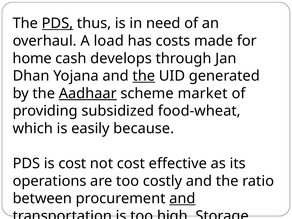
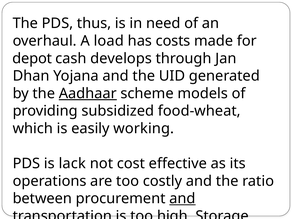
PDS underline: present -> none (57, 23)
home: home -> depot (32, 58)
the underline: present -> none (144, 76)
market: market -> models (203, 93)
because: because -> working (144, 128)
is cost: cost -> lack (72, 164)
